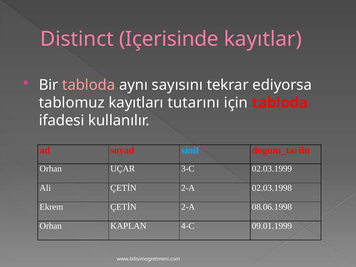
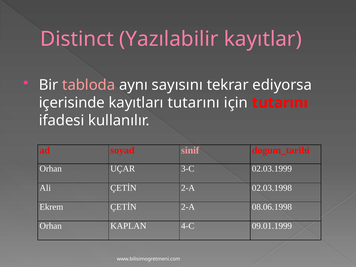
Içerisinde: Içerisinde -> Yazılabilir (169, 39)
tablomuz: tablomuz -> içerisinde (72, 103)
için tabloda: tabloda -> tutarını (280, 103)
sinif colour: light blue -> pink (190, 150)
